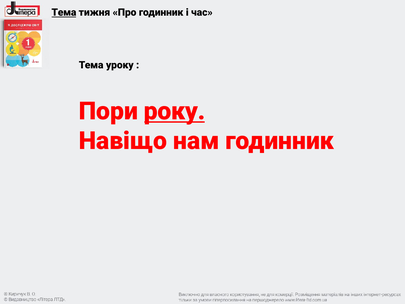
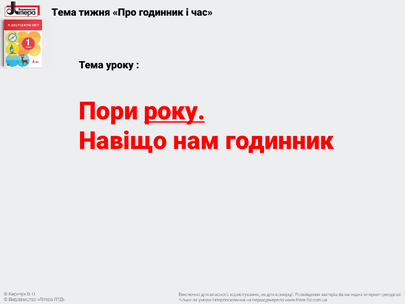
Тема underline: present -> none (64, 13)
